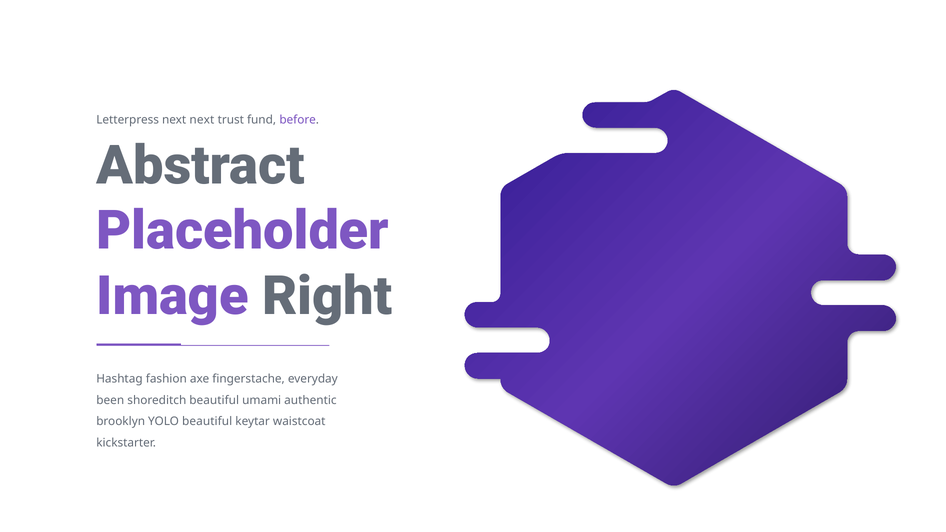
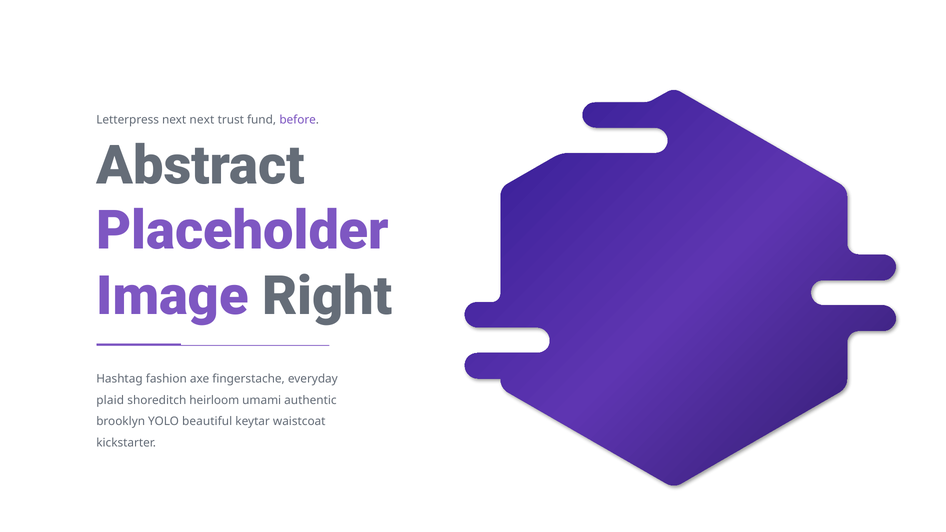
been: been -> plaid (110, 400)
shoreditch beautiful: beautiful -> heirloom (214, 400)
